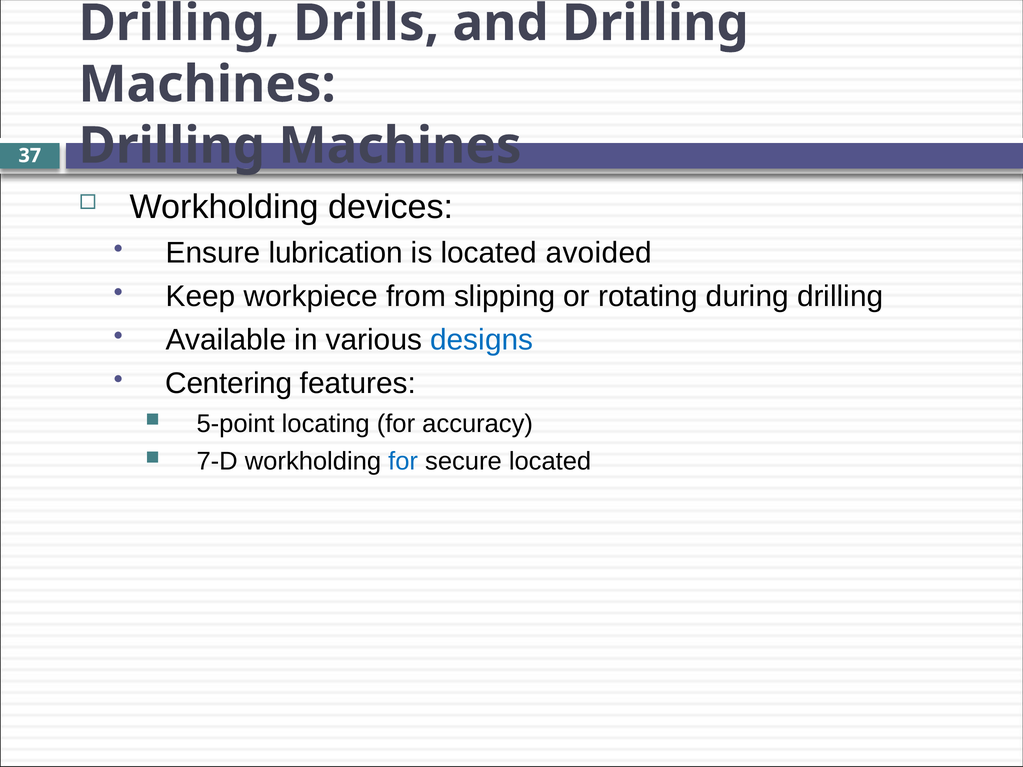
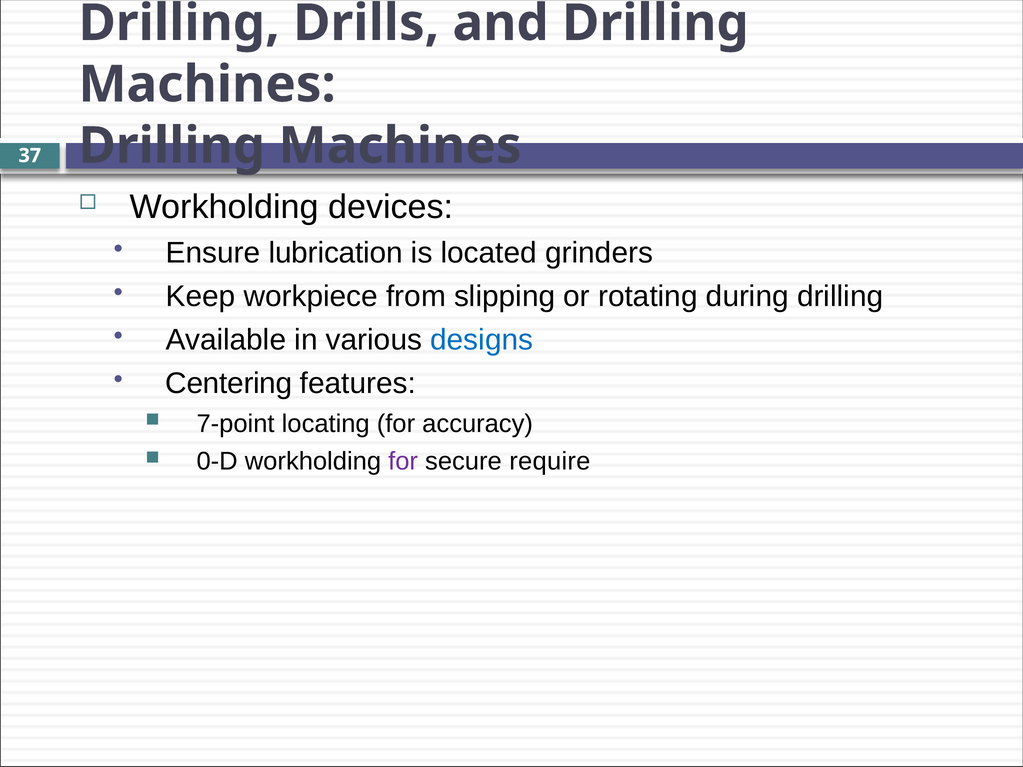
avoided: avoided -> grinders (599, 253)
5-point: 5-point -> 7-point (236, 424)
7-D: 7-D -> 0-D (217, 462)
for colour: blue -> purple (403, 462)
secure located: located -> require (550, 462)
